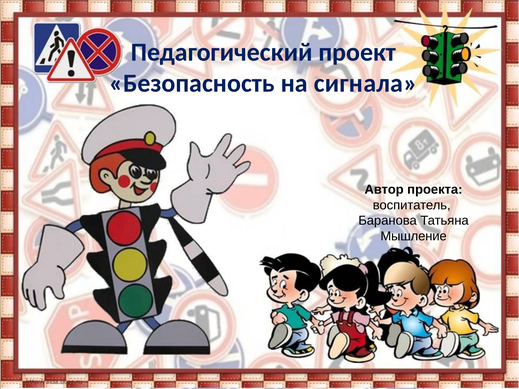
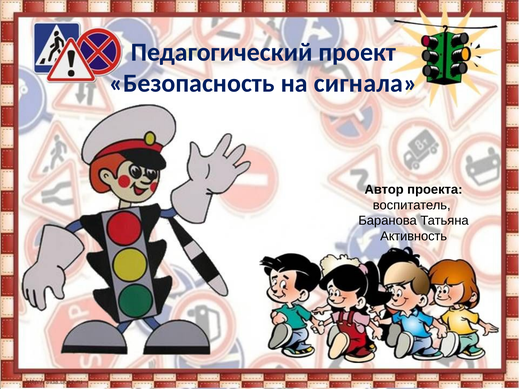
Мышление: Мышление -> Активность (414, 236)
